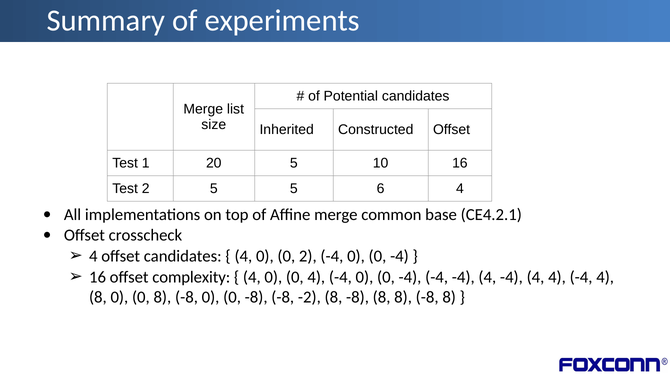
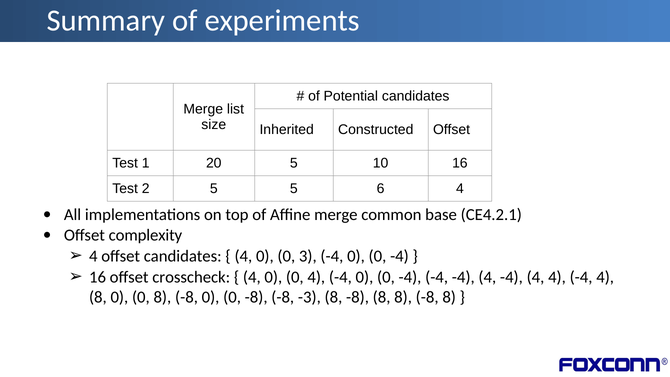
crosscheck: crosscheck -> complexity (145, 235)
0 2: 2 -> 3 (308, 256)
complexity: complexity -> crosscheck (191, 277)
-2: -2 -> -3 (309, 297)
